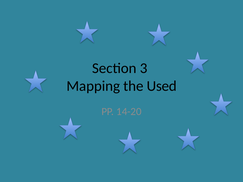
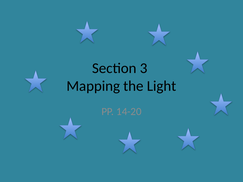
Used: Used -> Light (162, 86)
